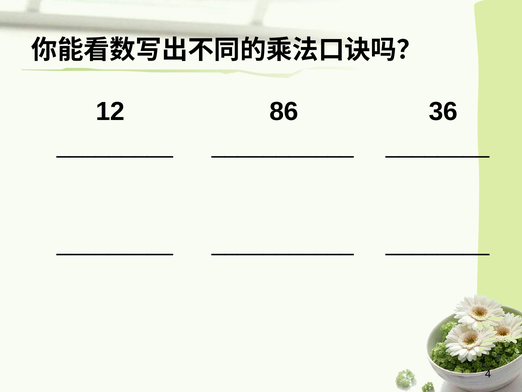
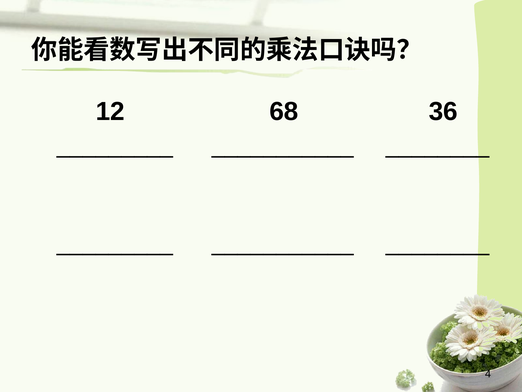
86: 86 -> 68 (284, 111)
